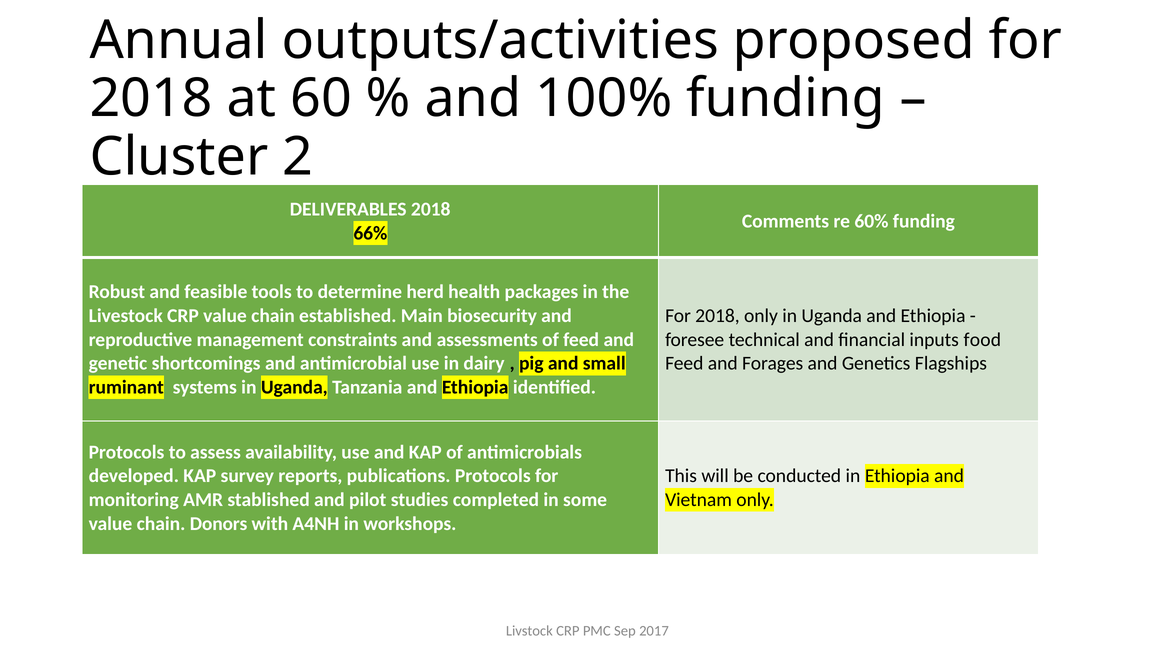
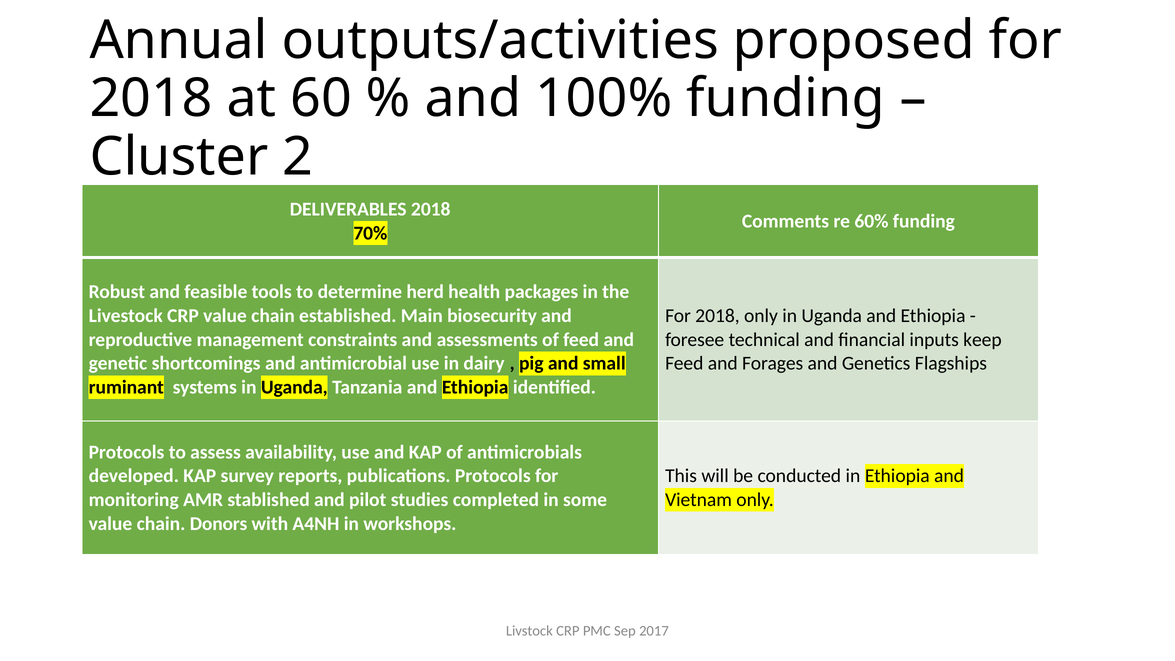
66%: 66% -> 70% (370, 233)
food: food -> keep (982, 340)
